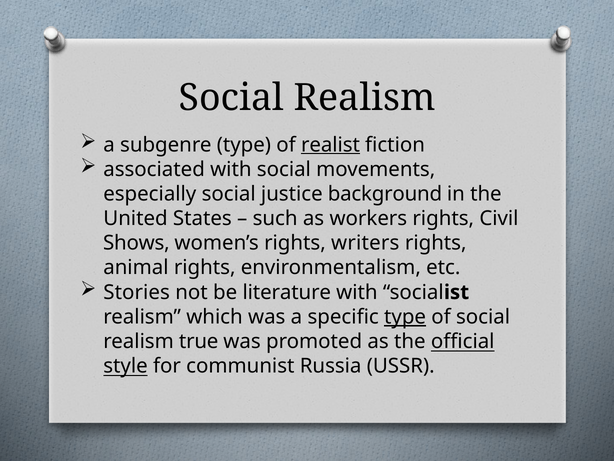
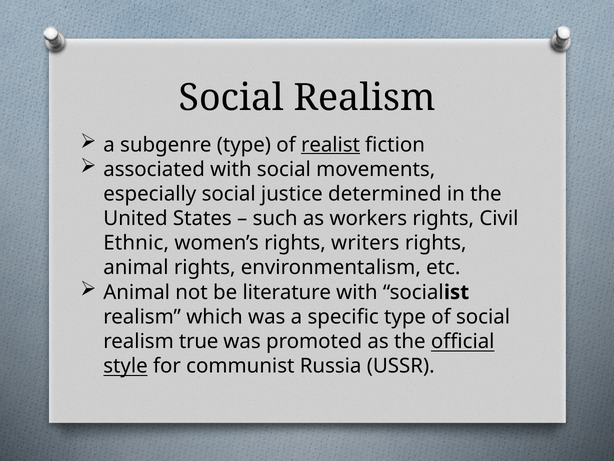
background: background -> determined (385, 194)
Shows: Shows -> Ethnic (136, 243)
Stories: Stories -> Animal (137, 292)
type underline: present -> none (405, 317)
